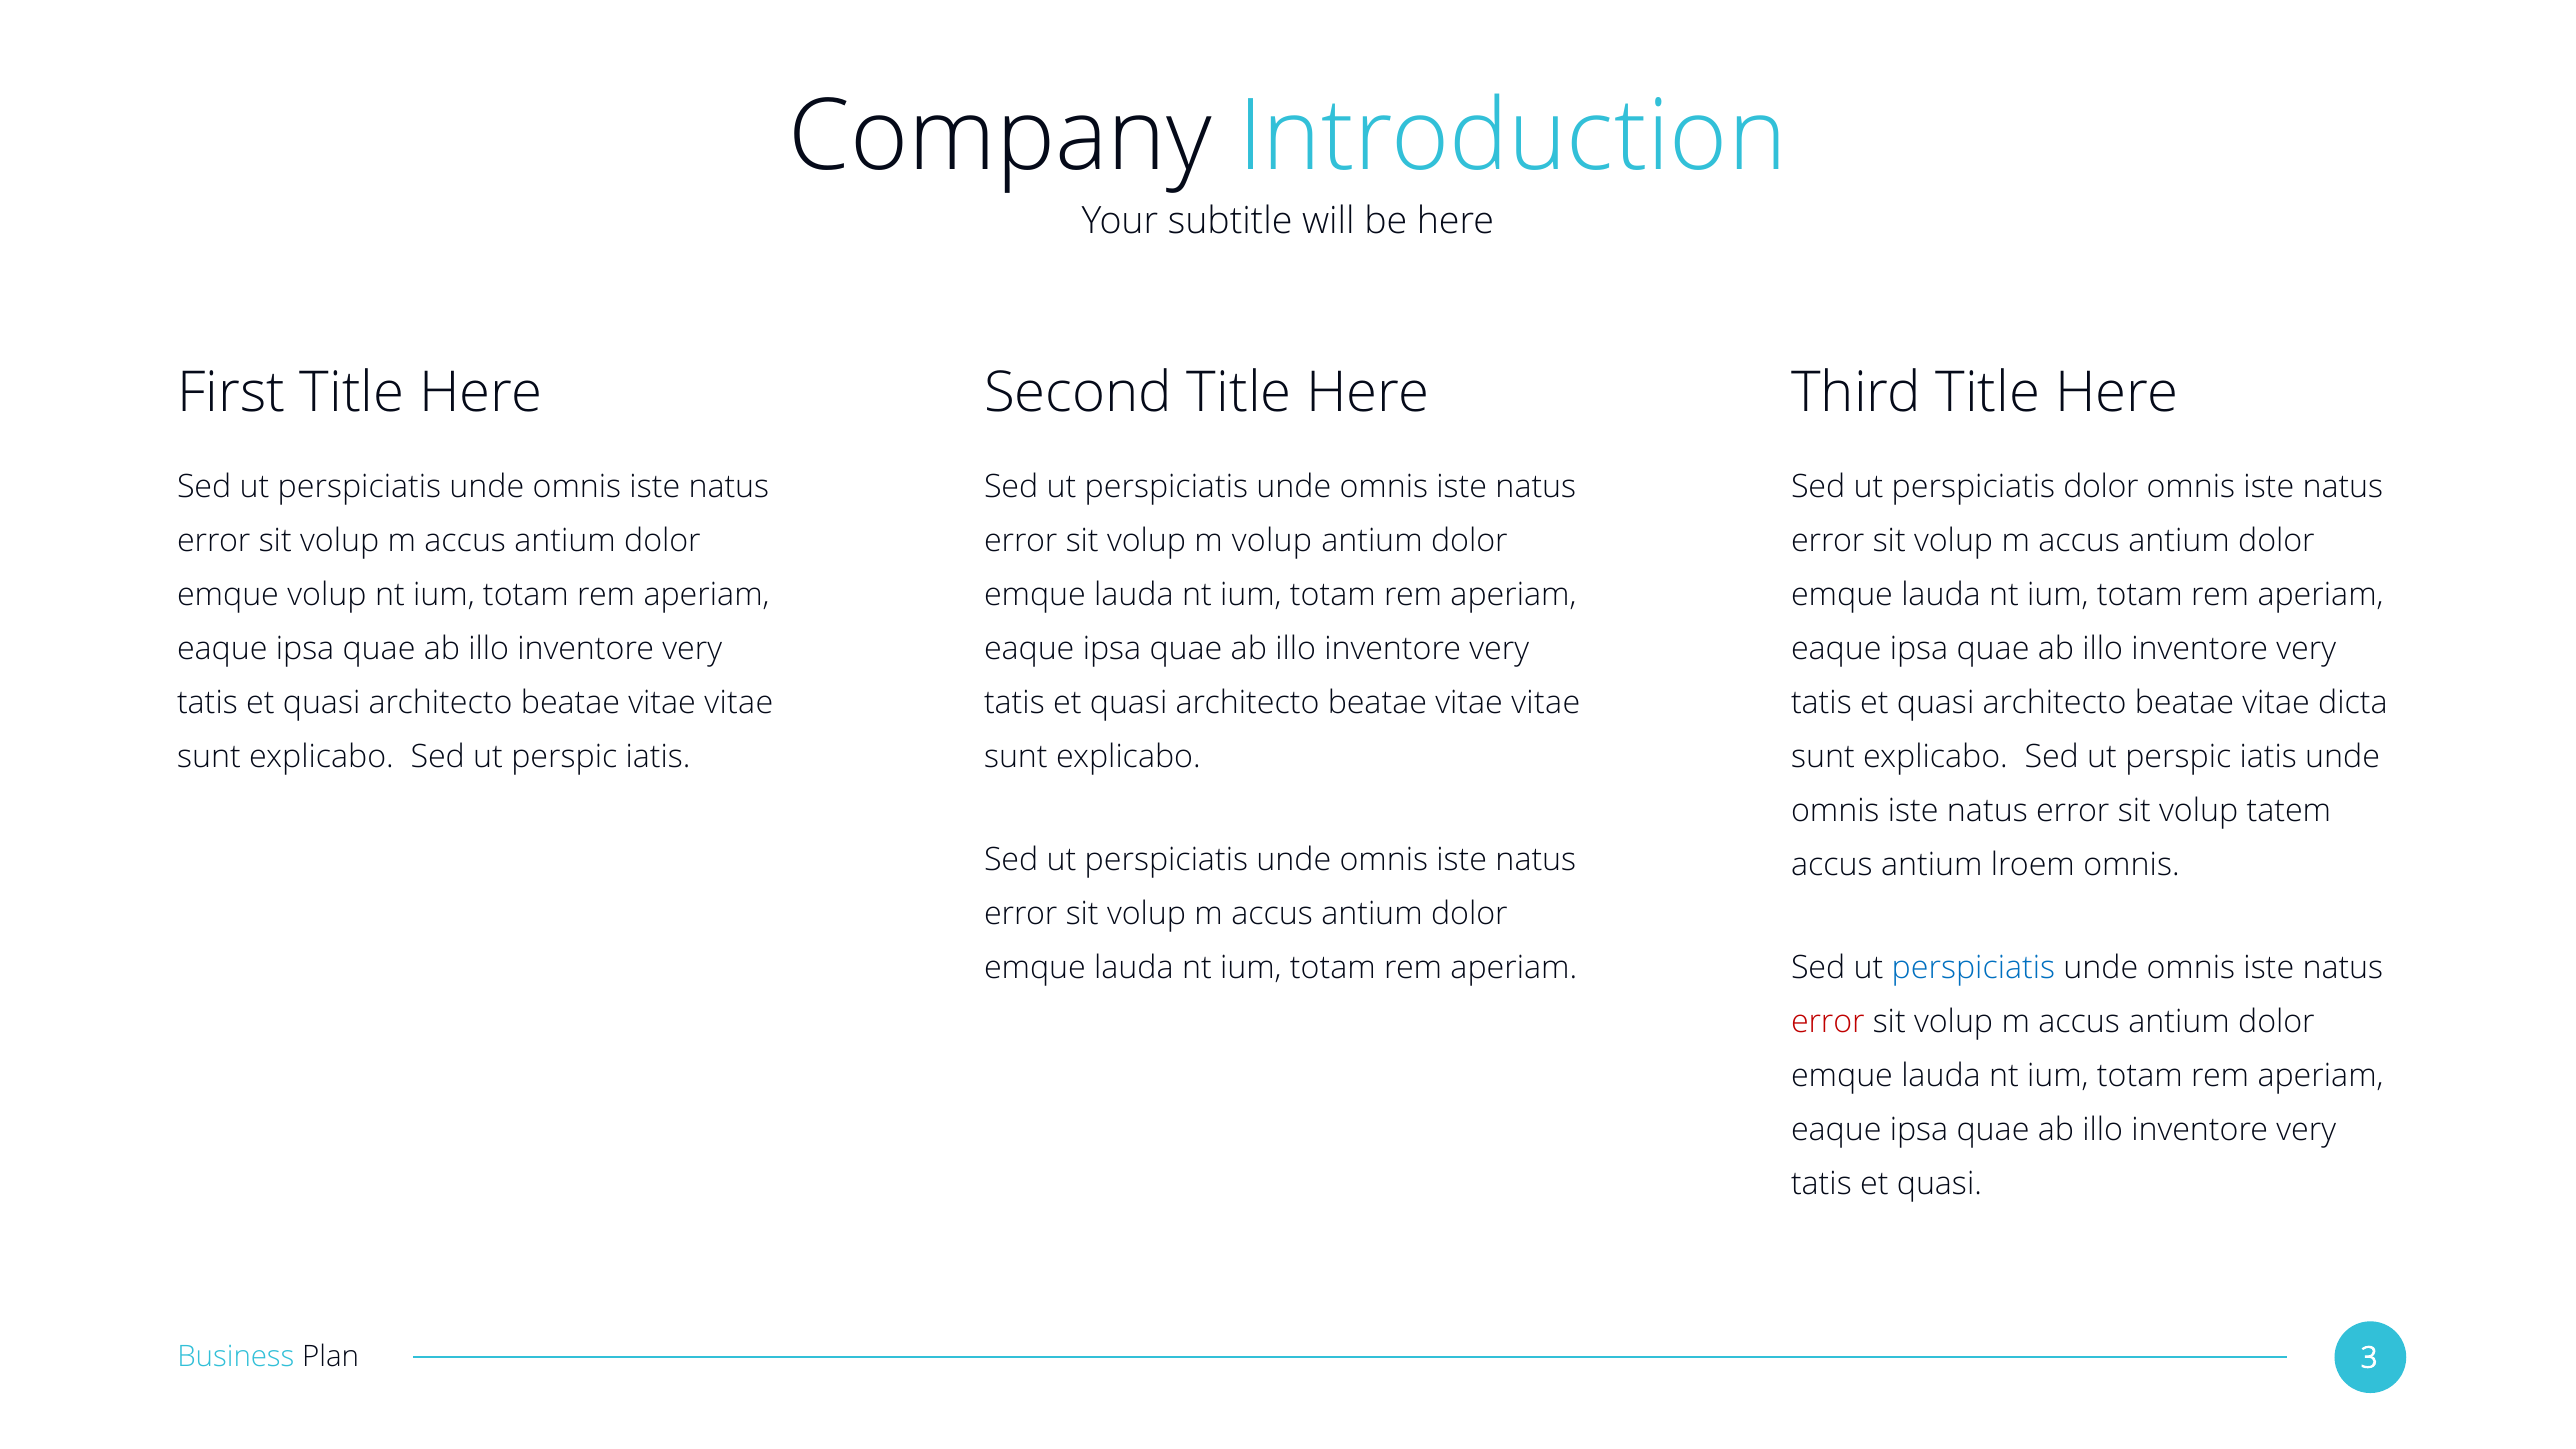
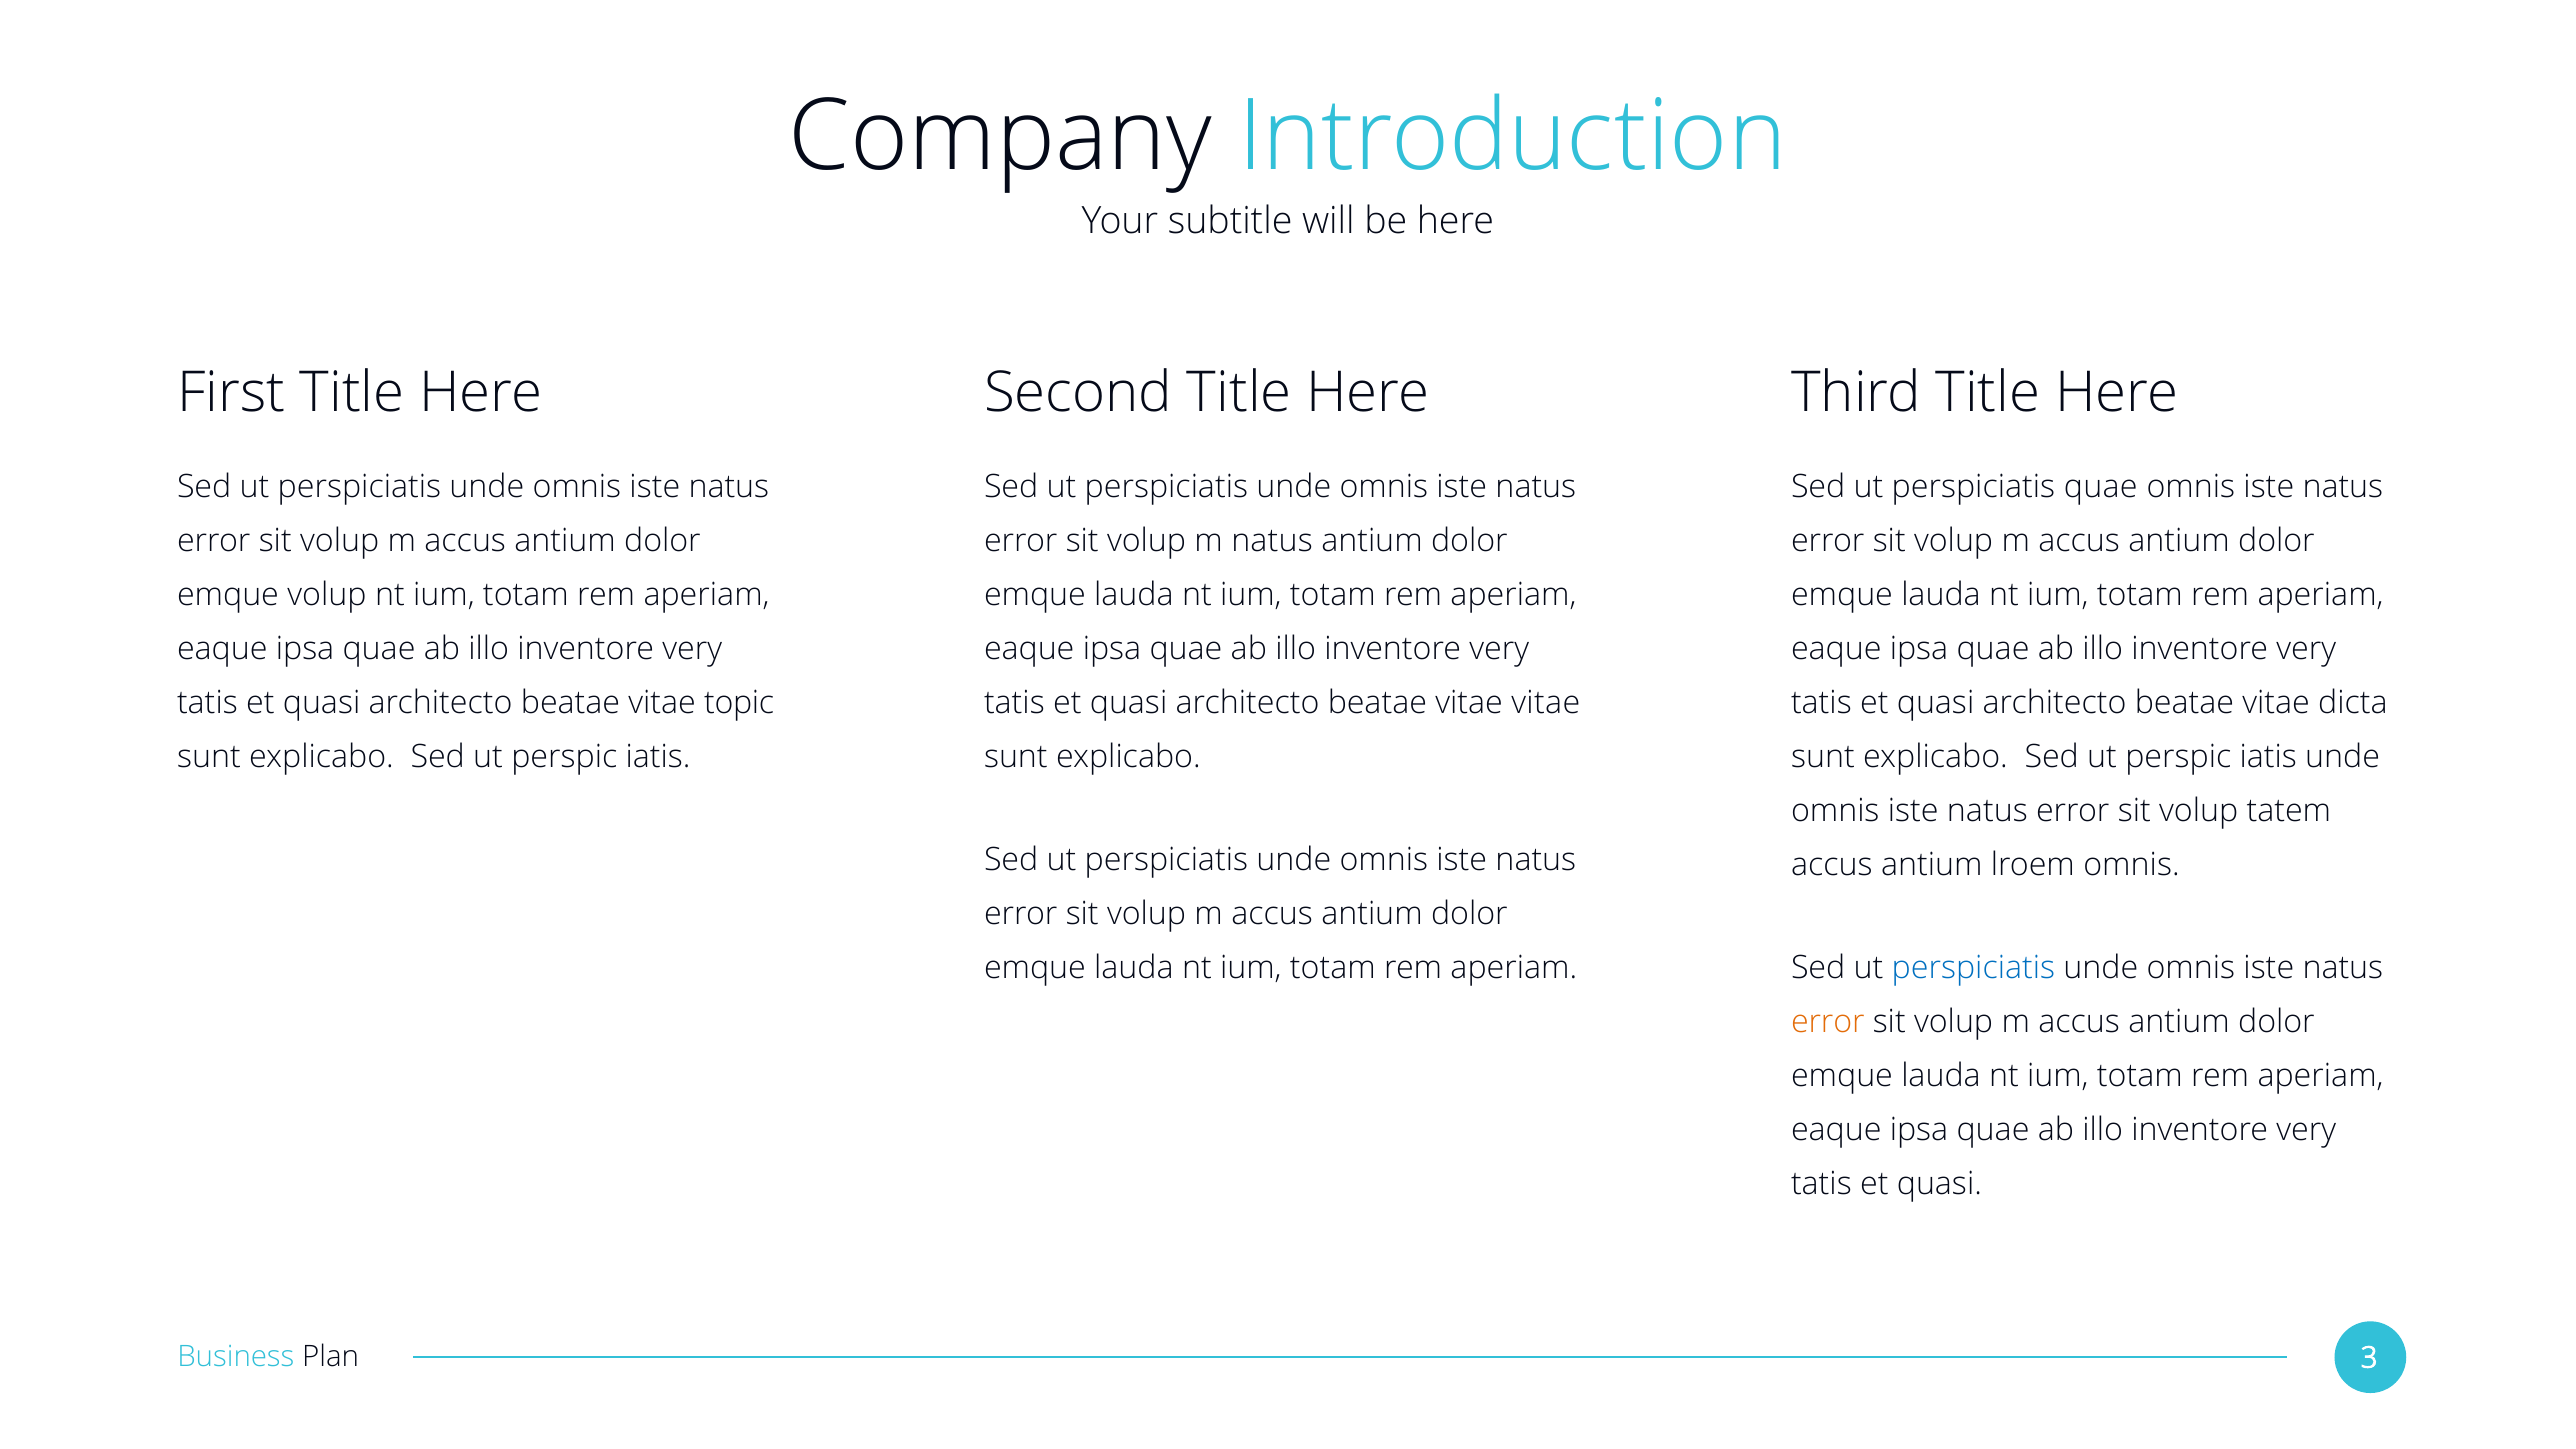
perspiciatis dolor: dolor -> quae (2101, 487)
m volup: volup -> natus (1272, 541)
vitae: vitae -> topic (739, 703)
error colour: red -> orange (1828, 1022)
